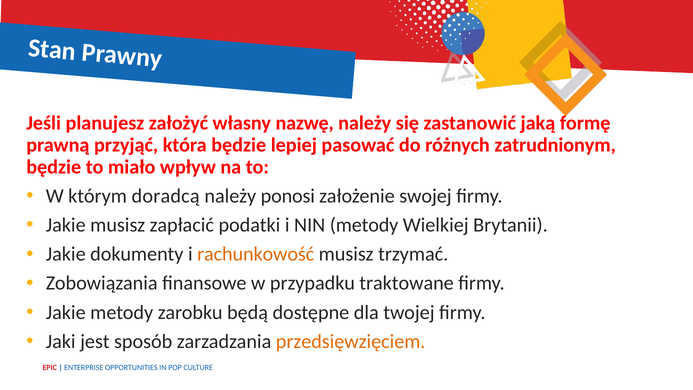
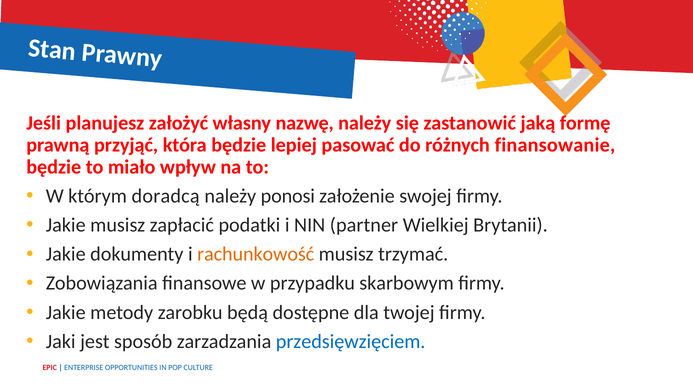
zatrudnionym: zatrudnionym -> finansowanie (555, 145)
NIN metody: metody -> partner (364, 225)
traktowane: traktowane -> skarbowym (407, 283)
przedsięwzięciem colour: orange -> blue (351, 341)
